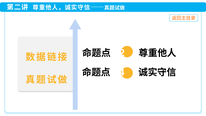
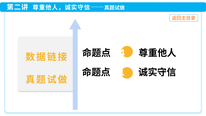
2: 2 -> 4 (122, 53)
4: 4 -> 1 (122, 72)
